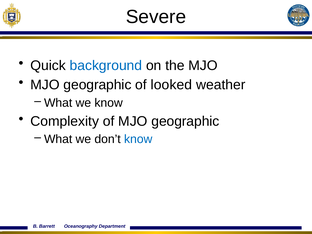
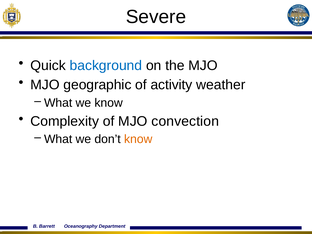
looked: looked -> activity (171, 85)
of MJO geographic: geographic -> convection (185, 121)
know colour: blue -> orange (138, 139)
